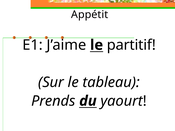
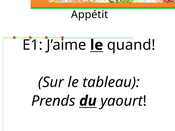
partitif: partitif -> quand (131, 45)
